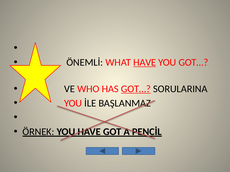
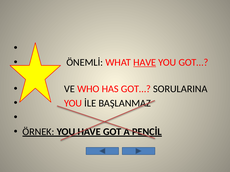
GOT… underline: present -> none (136, 89)
